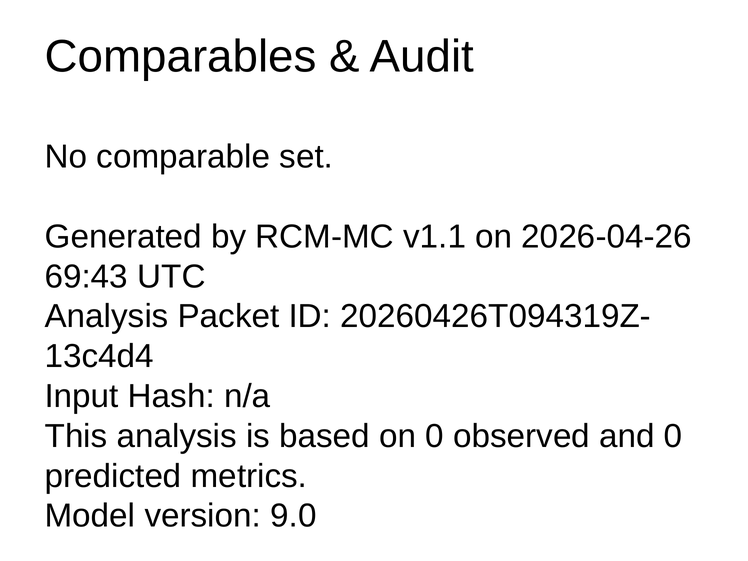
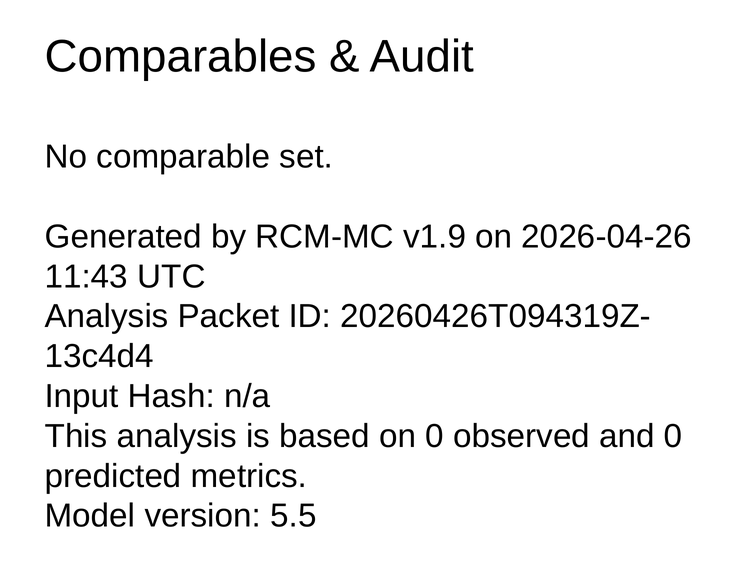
v1.1: v1.1 -> v1.9 (435, 237)
69:43: 69:43 -> 11:43 (86, 277)
9.0: 9.0 -> 5.5 (293, 516)
